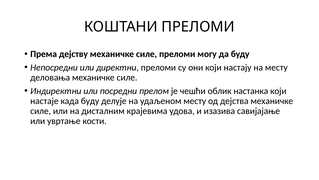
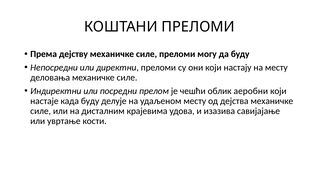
настанка: настанка -> аеробни (251, 91)
